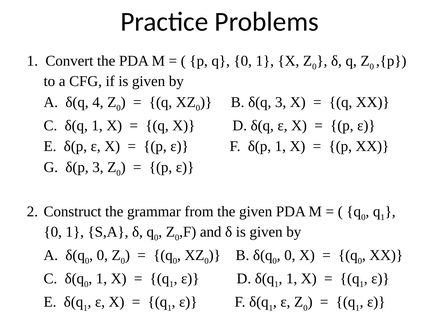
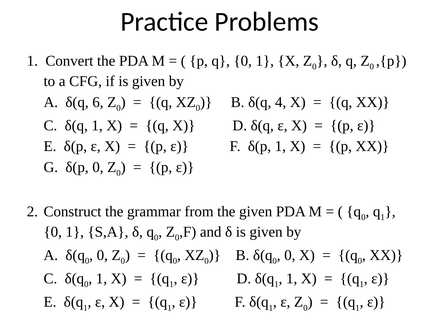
4: 4 -> 6 (98, 102)
δ(q 3: 3 -> 4 (281, 102)
δ(p 3: 3 -> 0 (98, 167)
